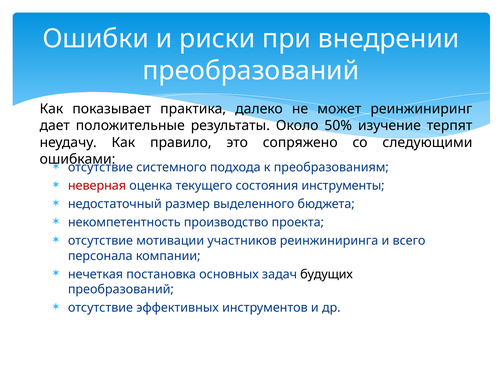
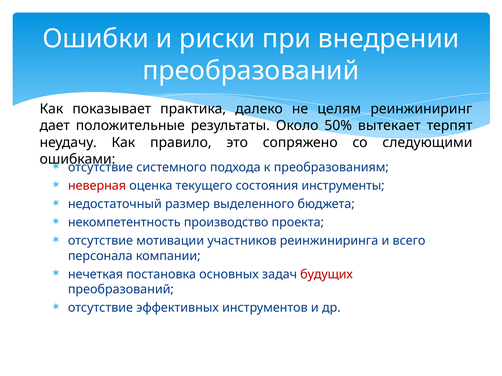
может: может -> целям (339, 109)
изучение: изучение -> вытекает (389, 126)
будущих colour: black -> red (327, 275)
